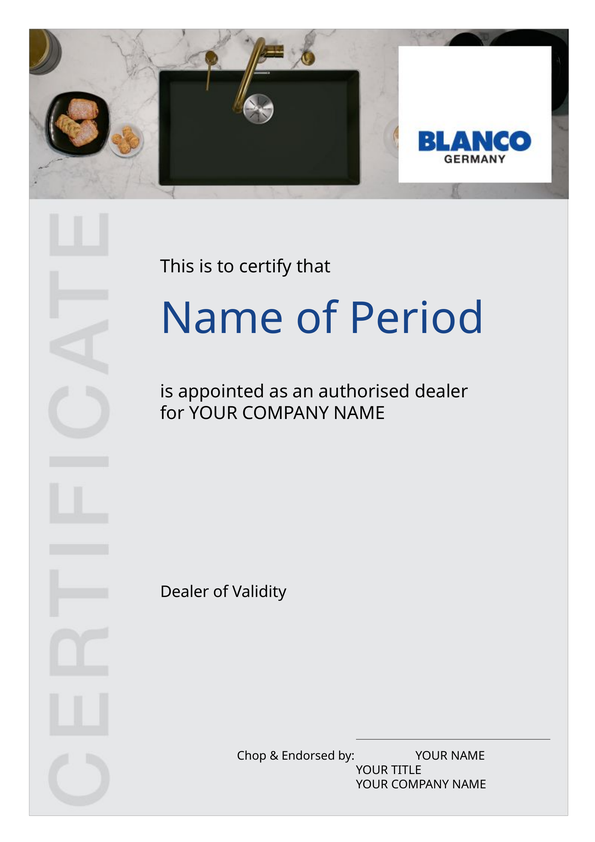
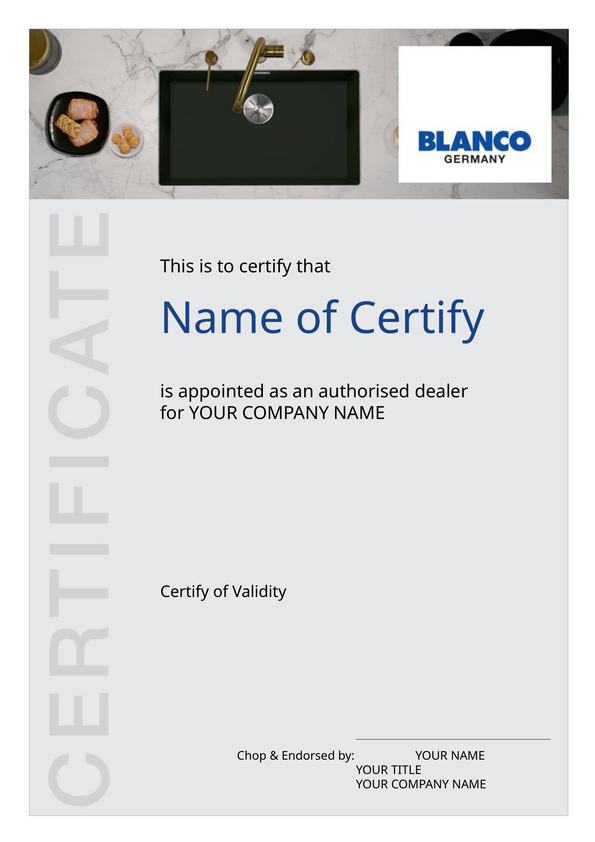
of Period: Period -> Certify (417, 318)
Dealer: Dealer -> Certify (185, 592)
